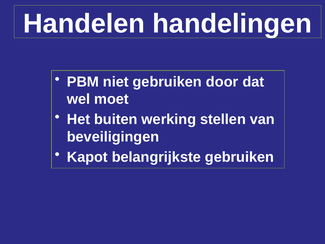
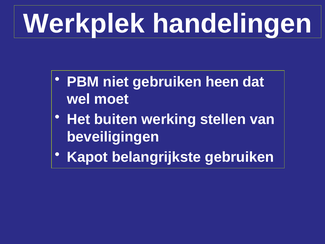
Handelen: Handelen -> Werkplek (84, 24)
door: door -> heen (222, 82)
